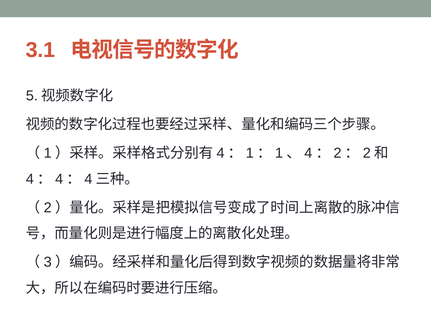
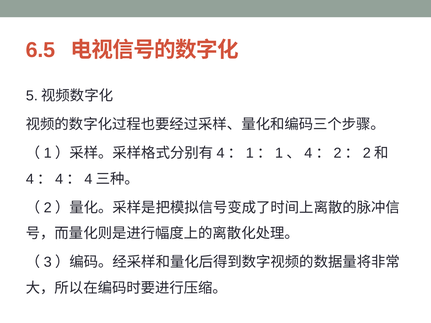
3.1: 3.1 -> 6.5 (40, 50)
